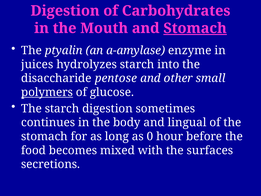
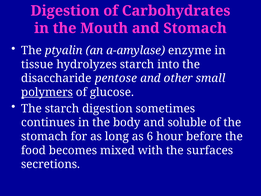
Stomach underline: present -> none (195, 28)
juices: juices -> tissue (37, 64)
lingual: lingual -> soluble (187, 122)
0: 0 -> 6 (150, 136)
